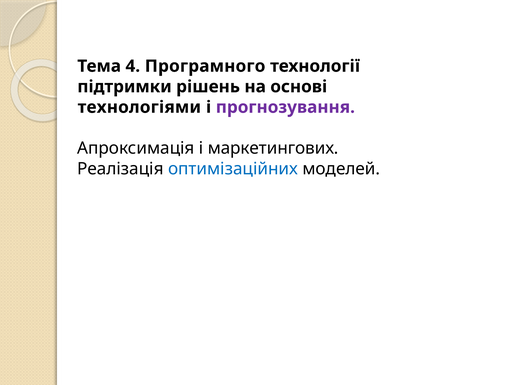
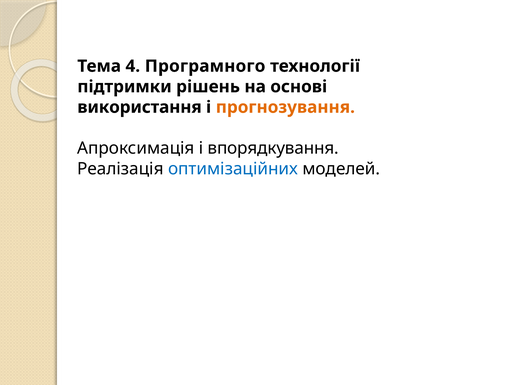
технологіями: технологіями -> використання (139, 107)
прогнозування colour: purple -> orange (285, 107)
маркетингових: маркетингових -> впорядкування (273, 148)
